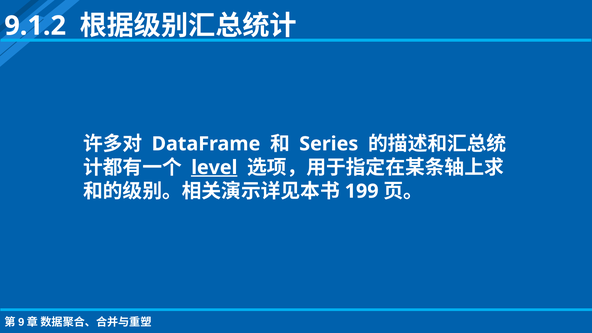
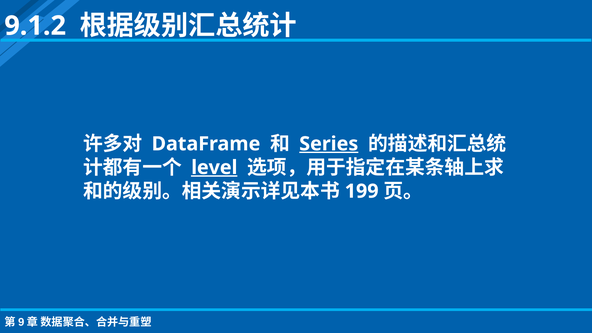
Series underline: none -> present (329, 144)
